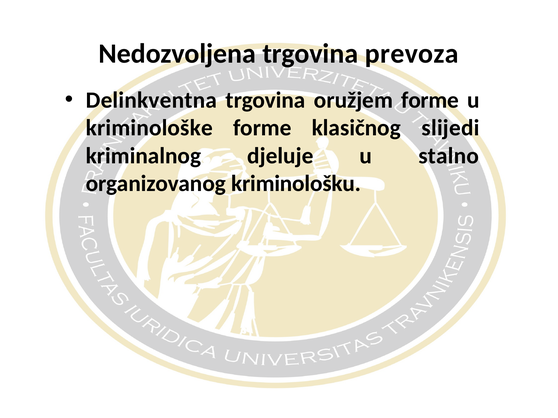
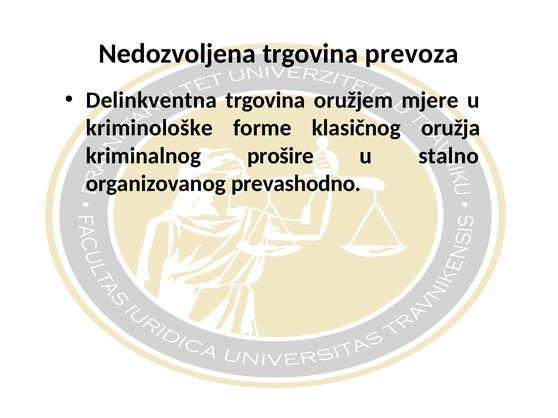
oružjem forme: forme -> mjere (430, 100)
slijedi: slijedi -> oružja (451, 128)
djeluje: djeluje -> prošire (280, 156)
kriminološku: kriminološku -> prevashodno (296, 184)
